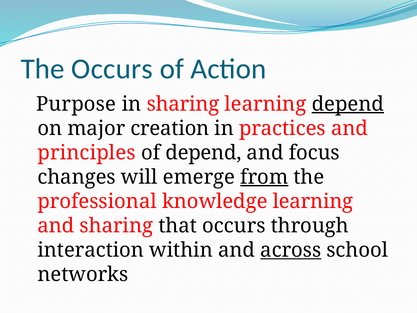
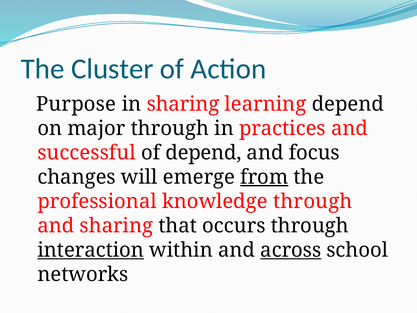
The Occurs: Occurs -> Cluster (112, 69)
depend underline: present -> none (348, 104)
major creation: creation -> through (170, 128)
principles: principles -> successful (87, 153)
knowledge learning: learning -> through (313, 201)
interaction underline: none -> present (91, 250)
